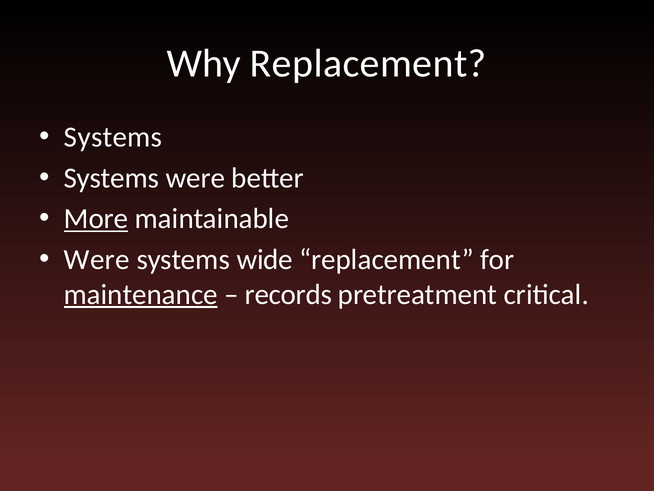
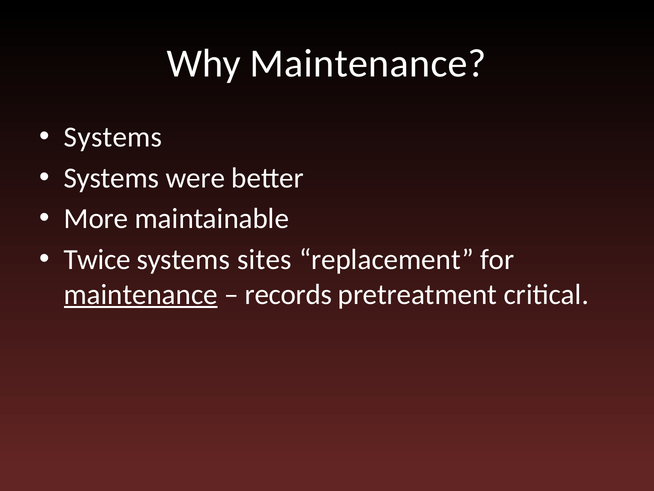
Why Replacement: Replacement -> Maintenance (368, 63)
More underline: present -> none (96, 219)
Were: Were -> Twice (97, 259)
wide: wide -> sites (264, 259)
